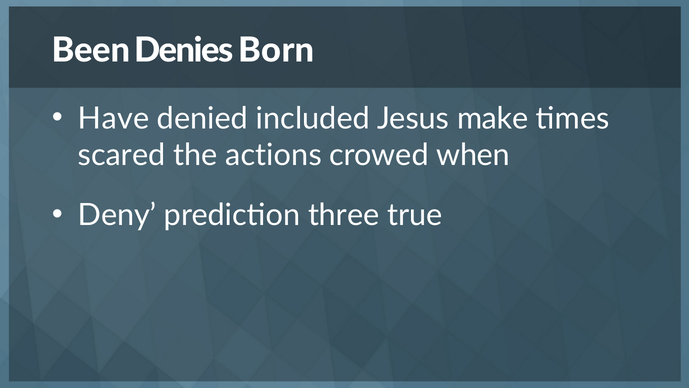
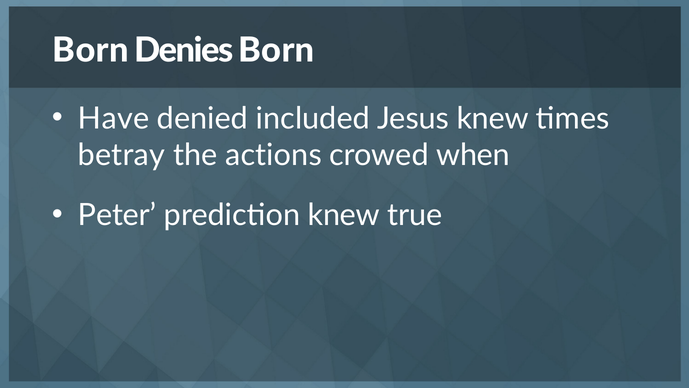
Been: Been -> Born (91, 50)
Jesus make: make -> knew (493, 118)
scared: scared -> betray (121, 155)
Deny: Deny -> Peter (117, 215)
prediction three: three -> knew (344, 215)
